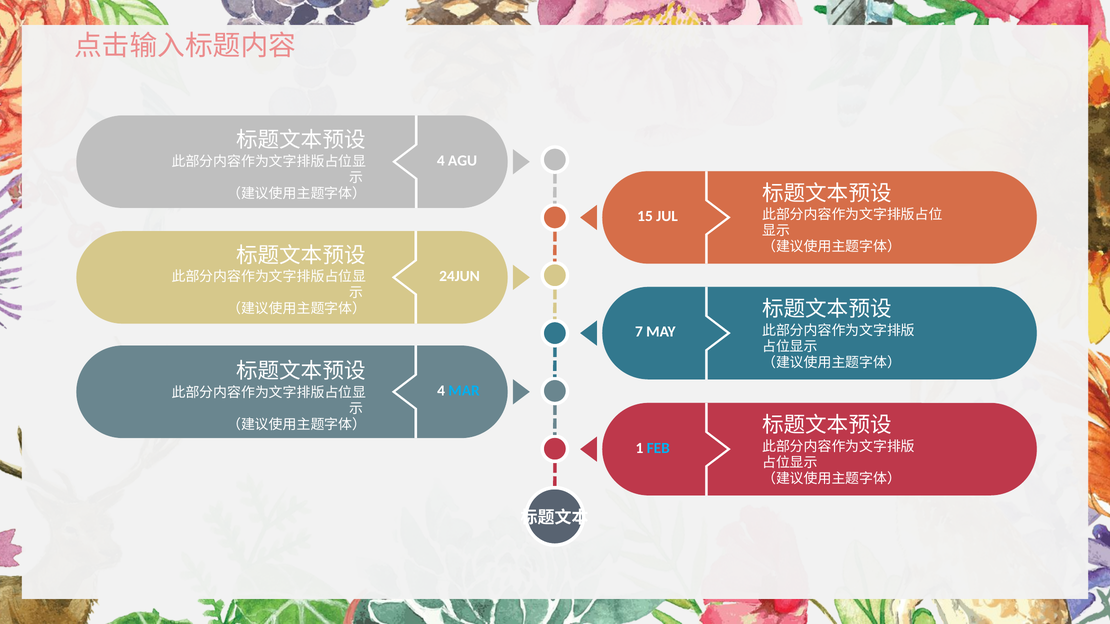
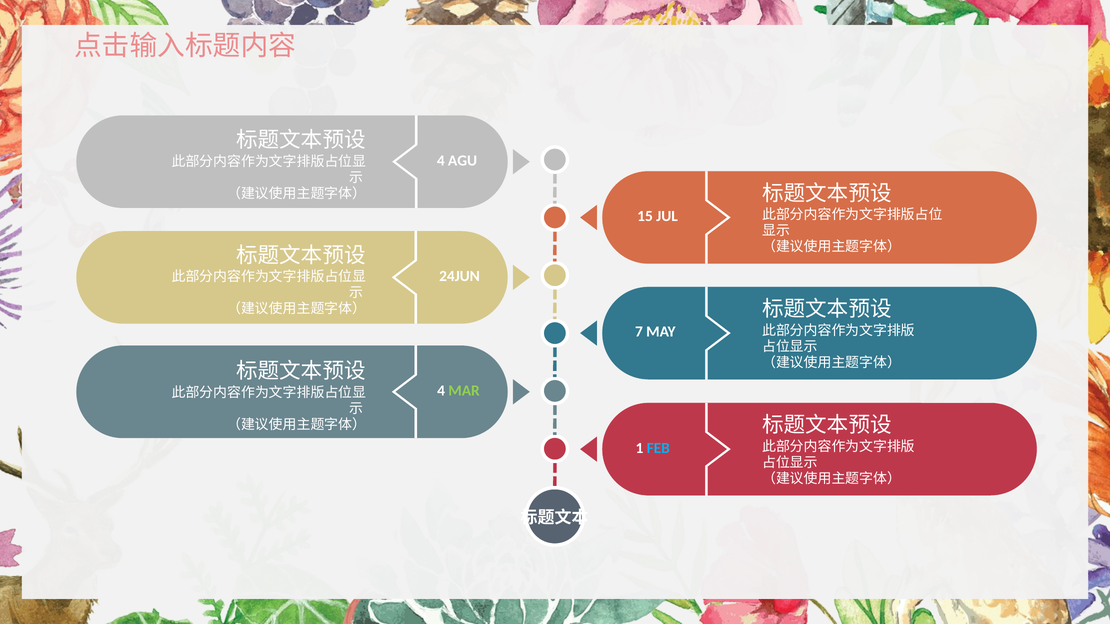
MAR colour: light blue -> light green (464, 391)
